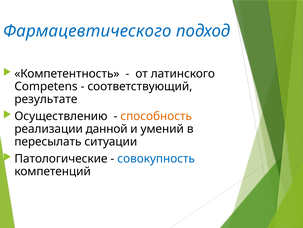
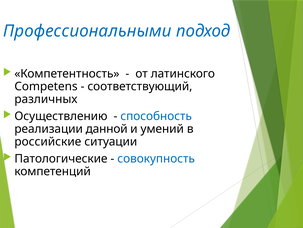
Фармацевтического: Фармацевтического -> Профессиональными (87, 31)
результате: результате -> различных (46, 99)
способность colour: orange -> blue (156, 116)
пересылать: пересылать -> российские (48, 141)
